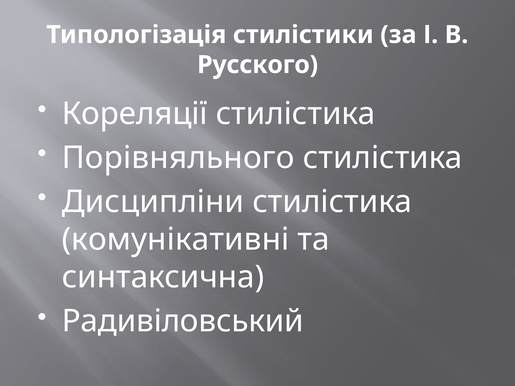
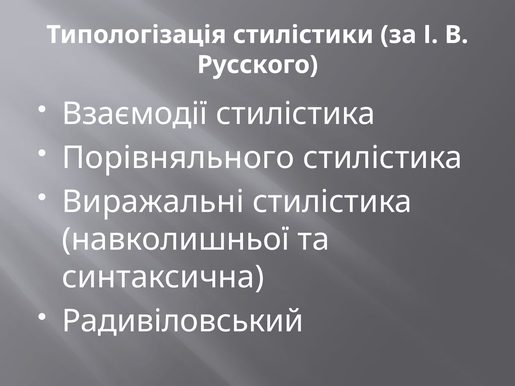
Кореляції: Кореляції -> Взаємодії (135, 114)
Дисципліни: Дисципліни -> Виражальні (153, 202)
комунікативні: комунікативні -> навколишньої (176, 240)
